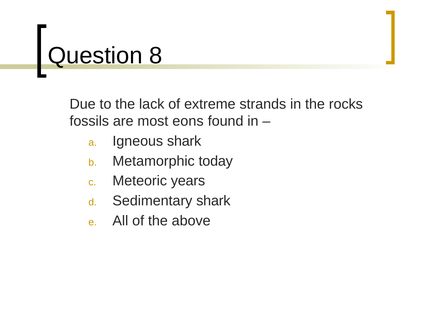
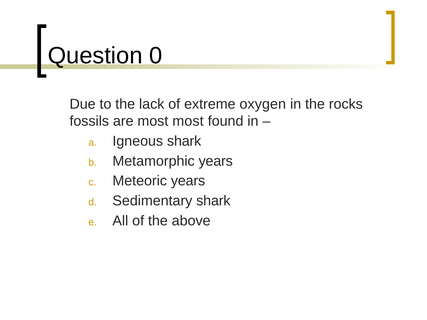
8: 8 -> 0 (156, 56)
strands: strands -> oxygen (263, 104)
most eons: eons -> most (188, 121)
Metamorphic today: today -> years (216, 161)
